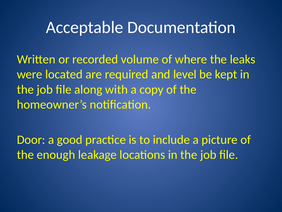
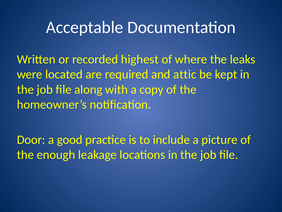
volume: volume -> highest (140, 59)
level: level -> attic (185, 74)
